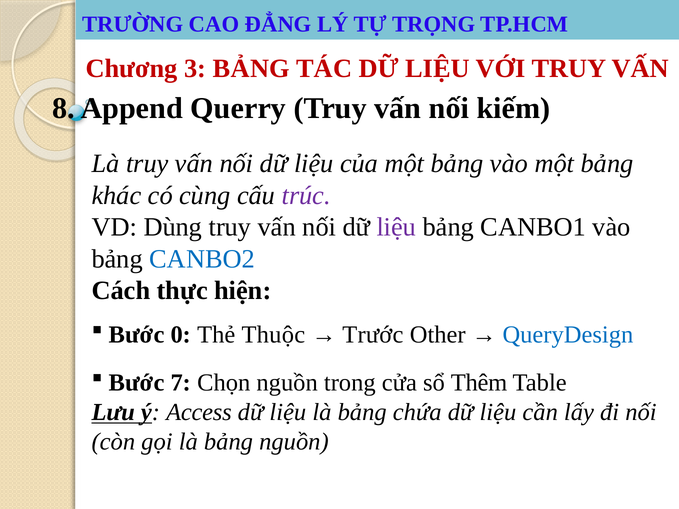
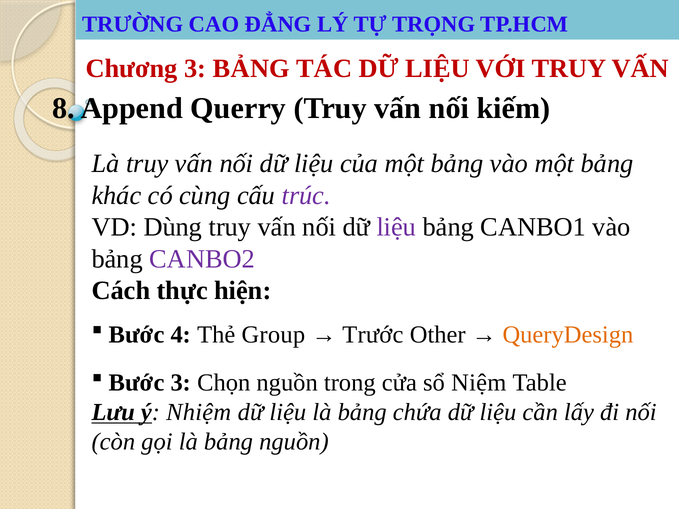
CANBO2 colour: blue -> purple (202, 259)
0: 0 -> 4 (181, 335)
Thuộc: Thuộc -> Group (273, 335)
QueryDesign colour: blue -> orange (568, 335)
Bước 7: 7 -> 3 (181, 383)
Thêm: Thêm -> Niệm (479, 383)
Access: Access -> Nhiệm (199, 412)
